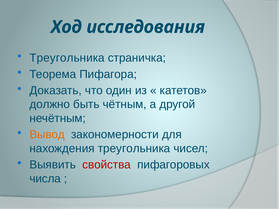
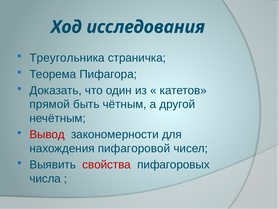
должно: должно -> прямой (50, 104)
Вывод colour: orange -> red (47, 135)
нахождения треугольника: треугольника -> пифагоровой (134, 149)
